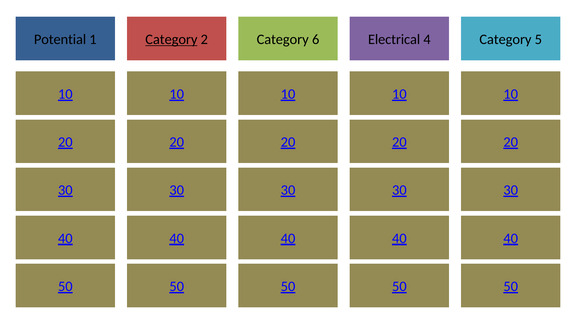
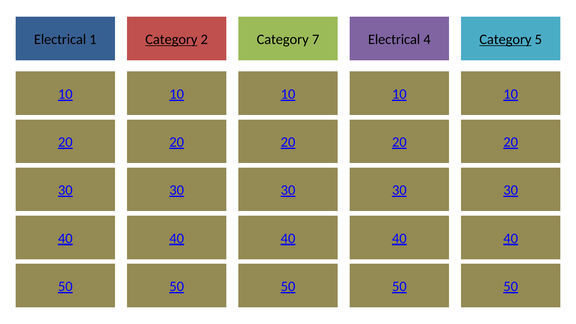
Potential: Potential -> Electrical (60, 39)
6: 6 -> 7 (316, 39)
Category underline: none -> present (505, 39)
